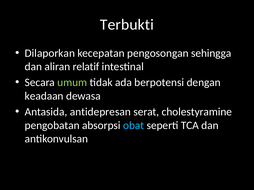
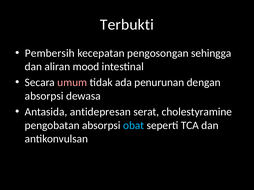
Dilaporkan: Dilaporkan -> Pembersih (50, 53)
relatif: relatif -> mood (86, 67)
umum colour: light green -> pink (72, 83)
berpotensi: berpotensi -> penurunan (159, 83)
keadaan: keadaan -> absorpsi (44, 96)
